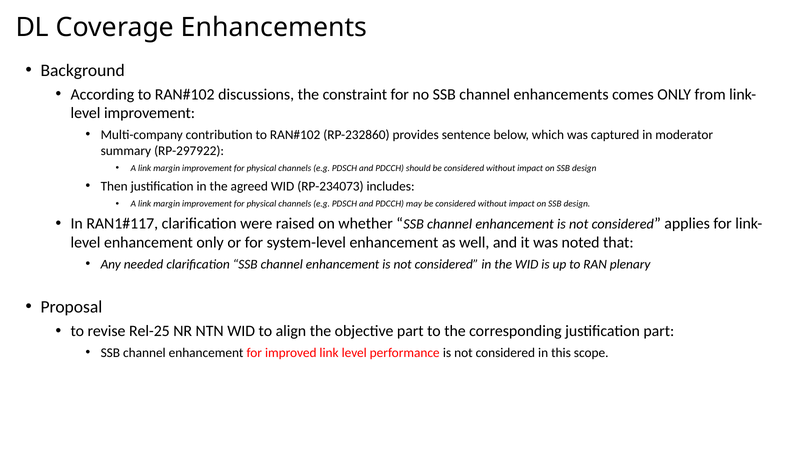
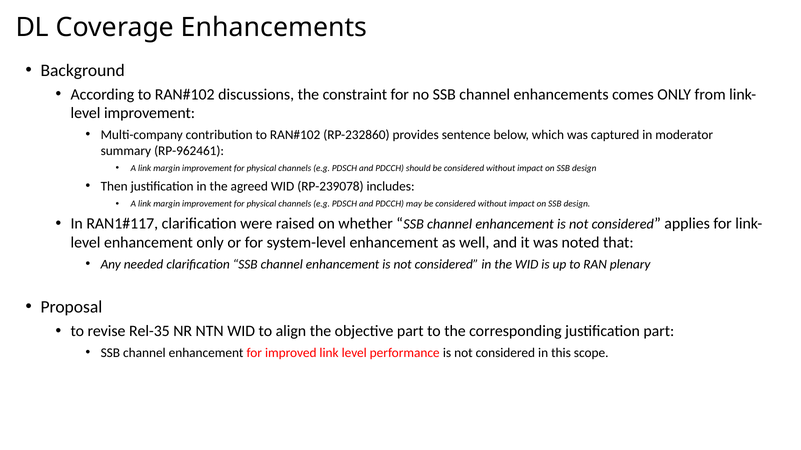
RP-297922: RP-297922 -> RP-962461 (189, 151)
RP-234073: RP-234073 -> RP-239078 (330, 187)
Rel-25: Rel-25 -> Rel-35 (149, 332)
